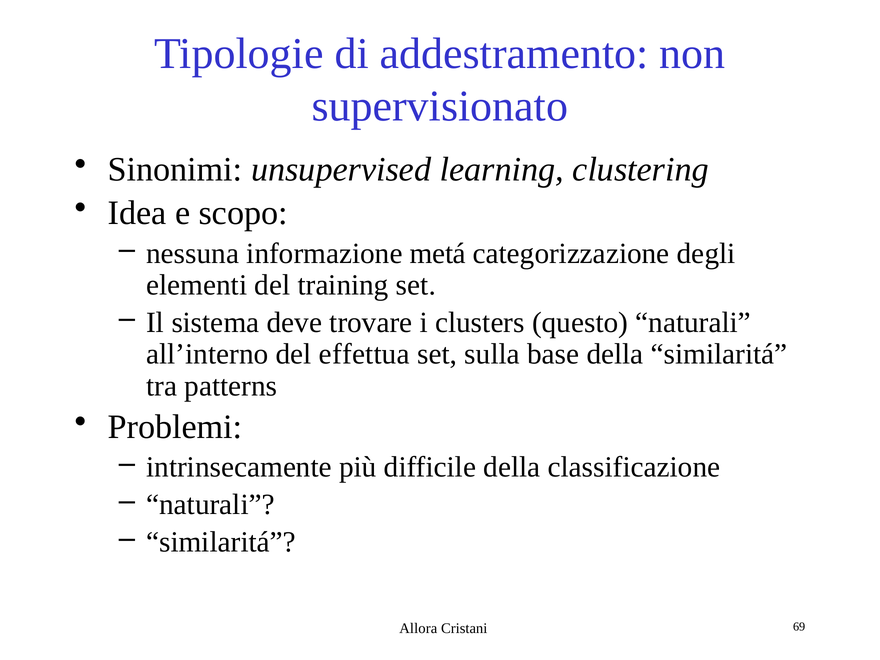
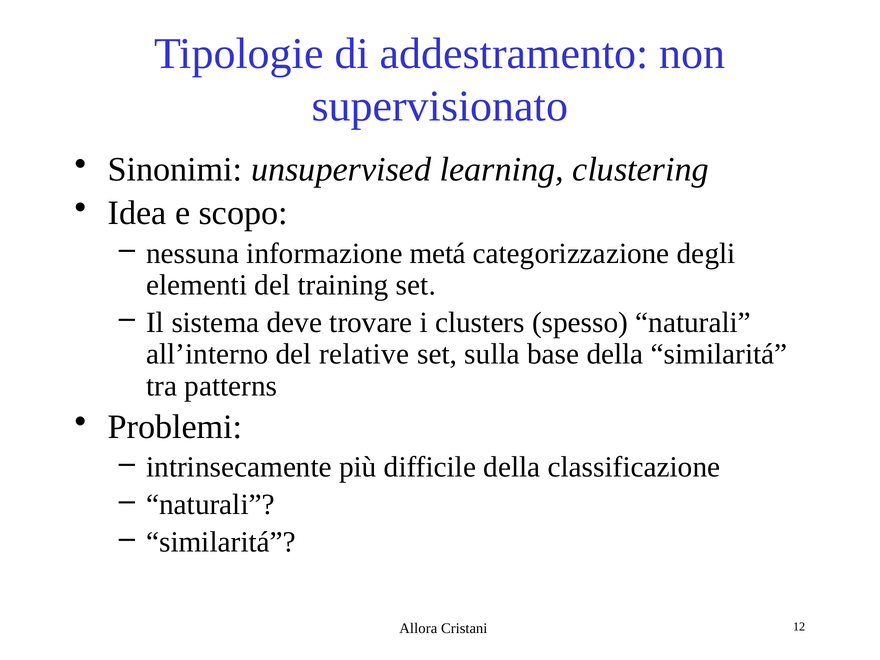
questo: questo -> spesso (580, 323)
effettua: effettua -> relative (364, 354)
69: 69 -> 12 (799, 627)
